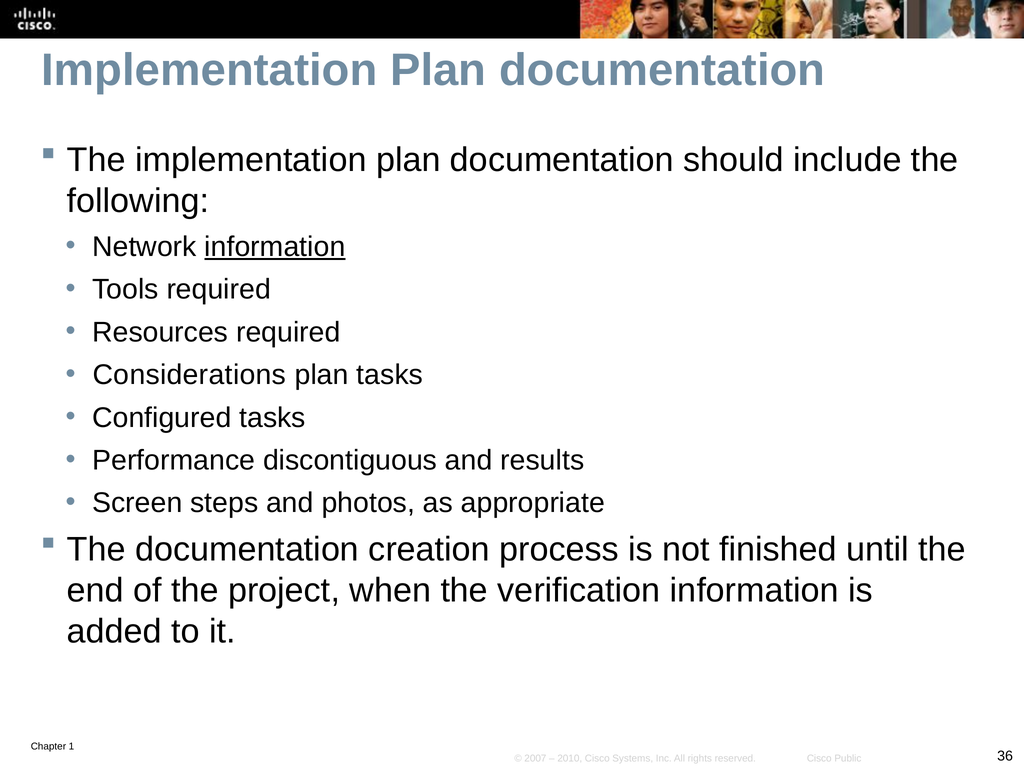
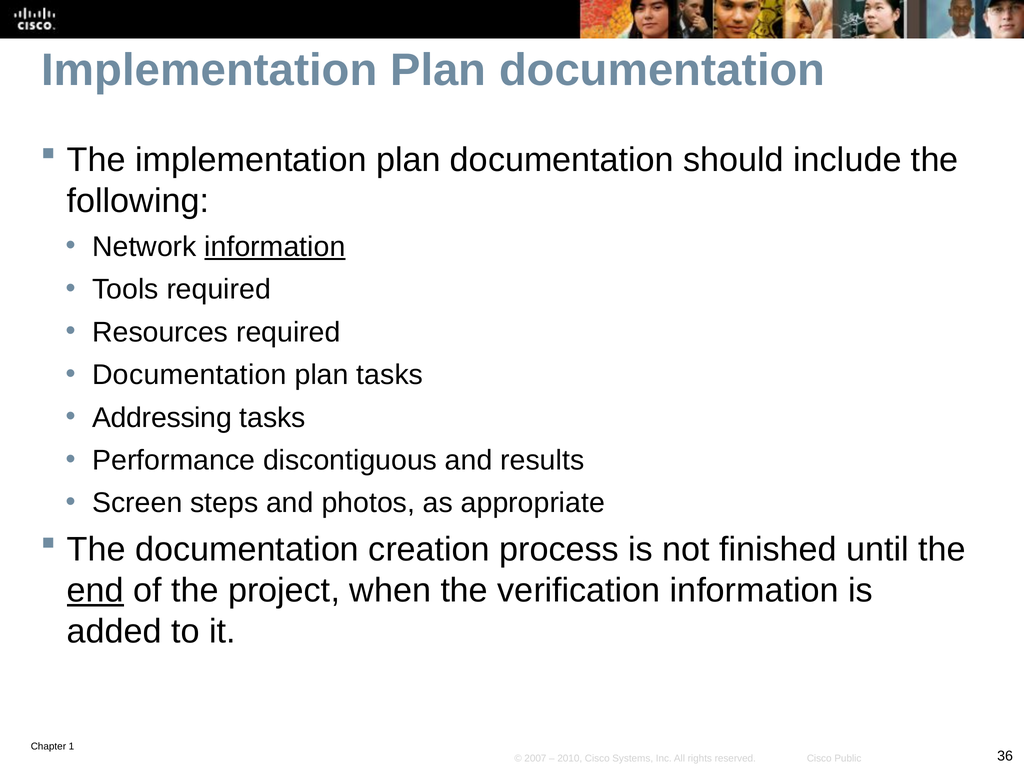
Considerations: Considerations -> Documentation (189, 375)
Configured: Configured -> Addressing (162, 418)
end underline: none -> present (95, 591)
